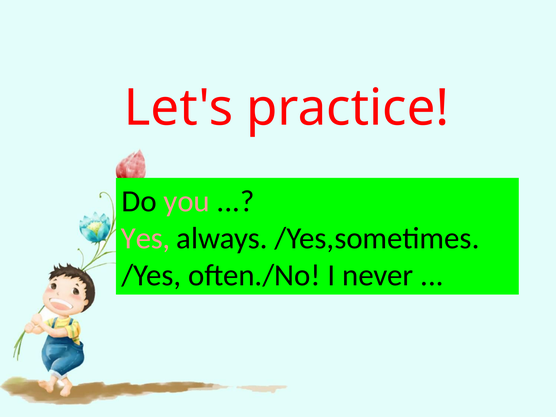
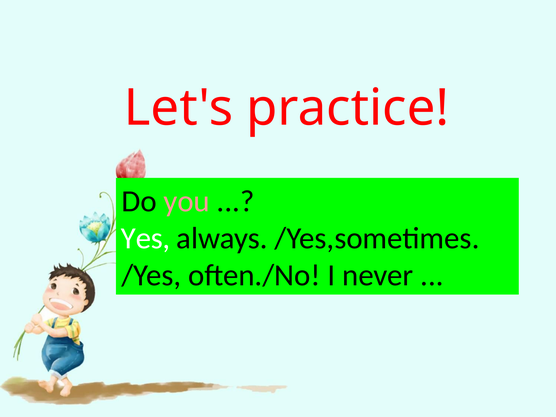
Yes colour: pink -> white (146, 238)
